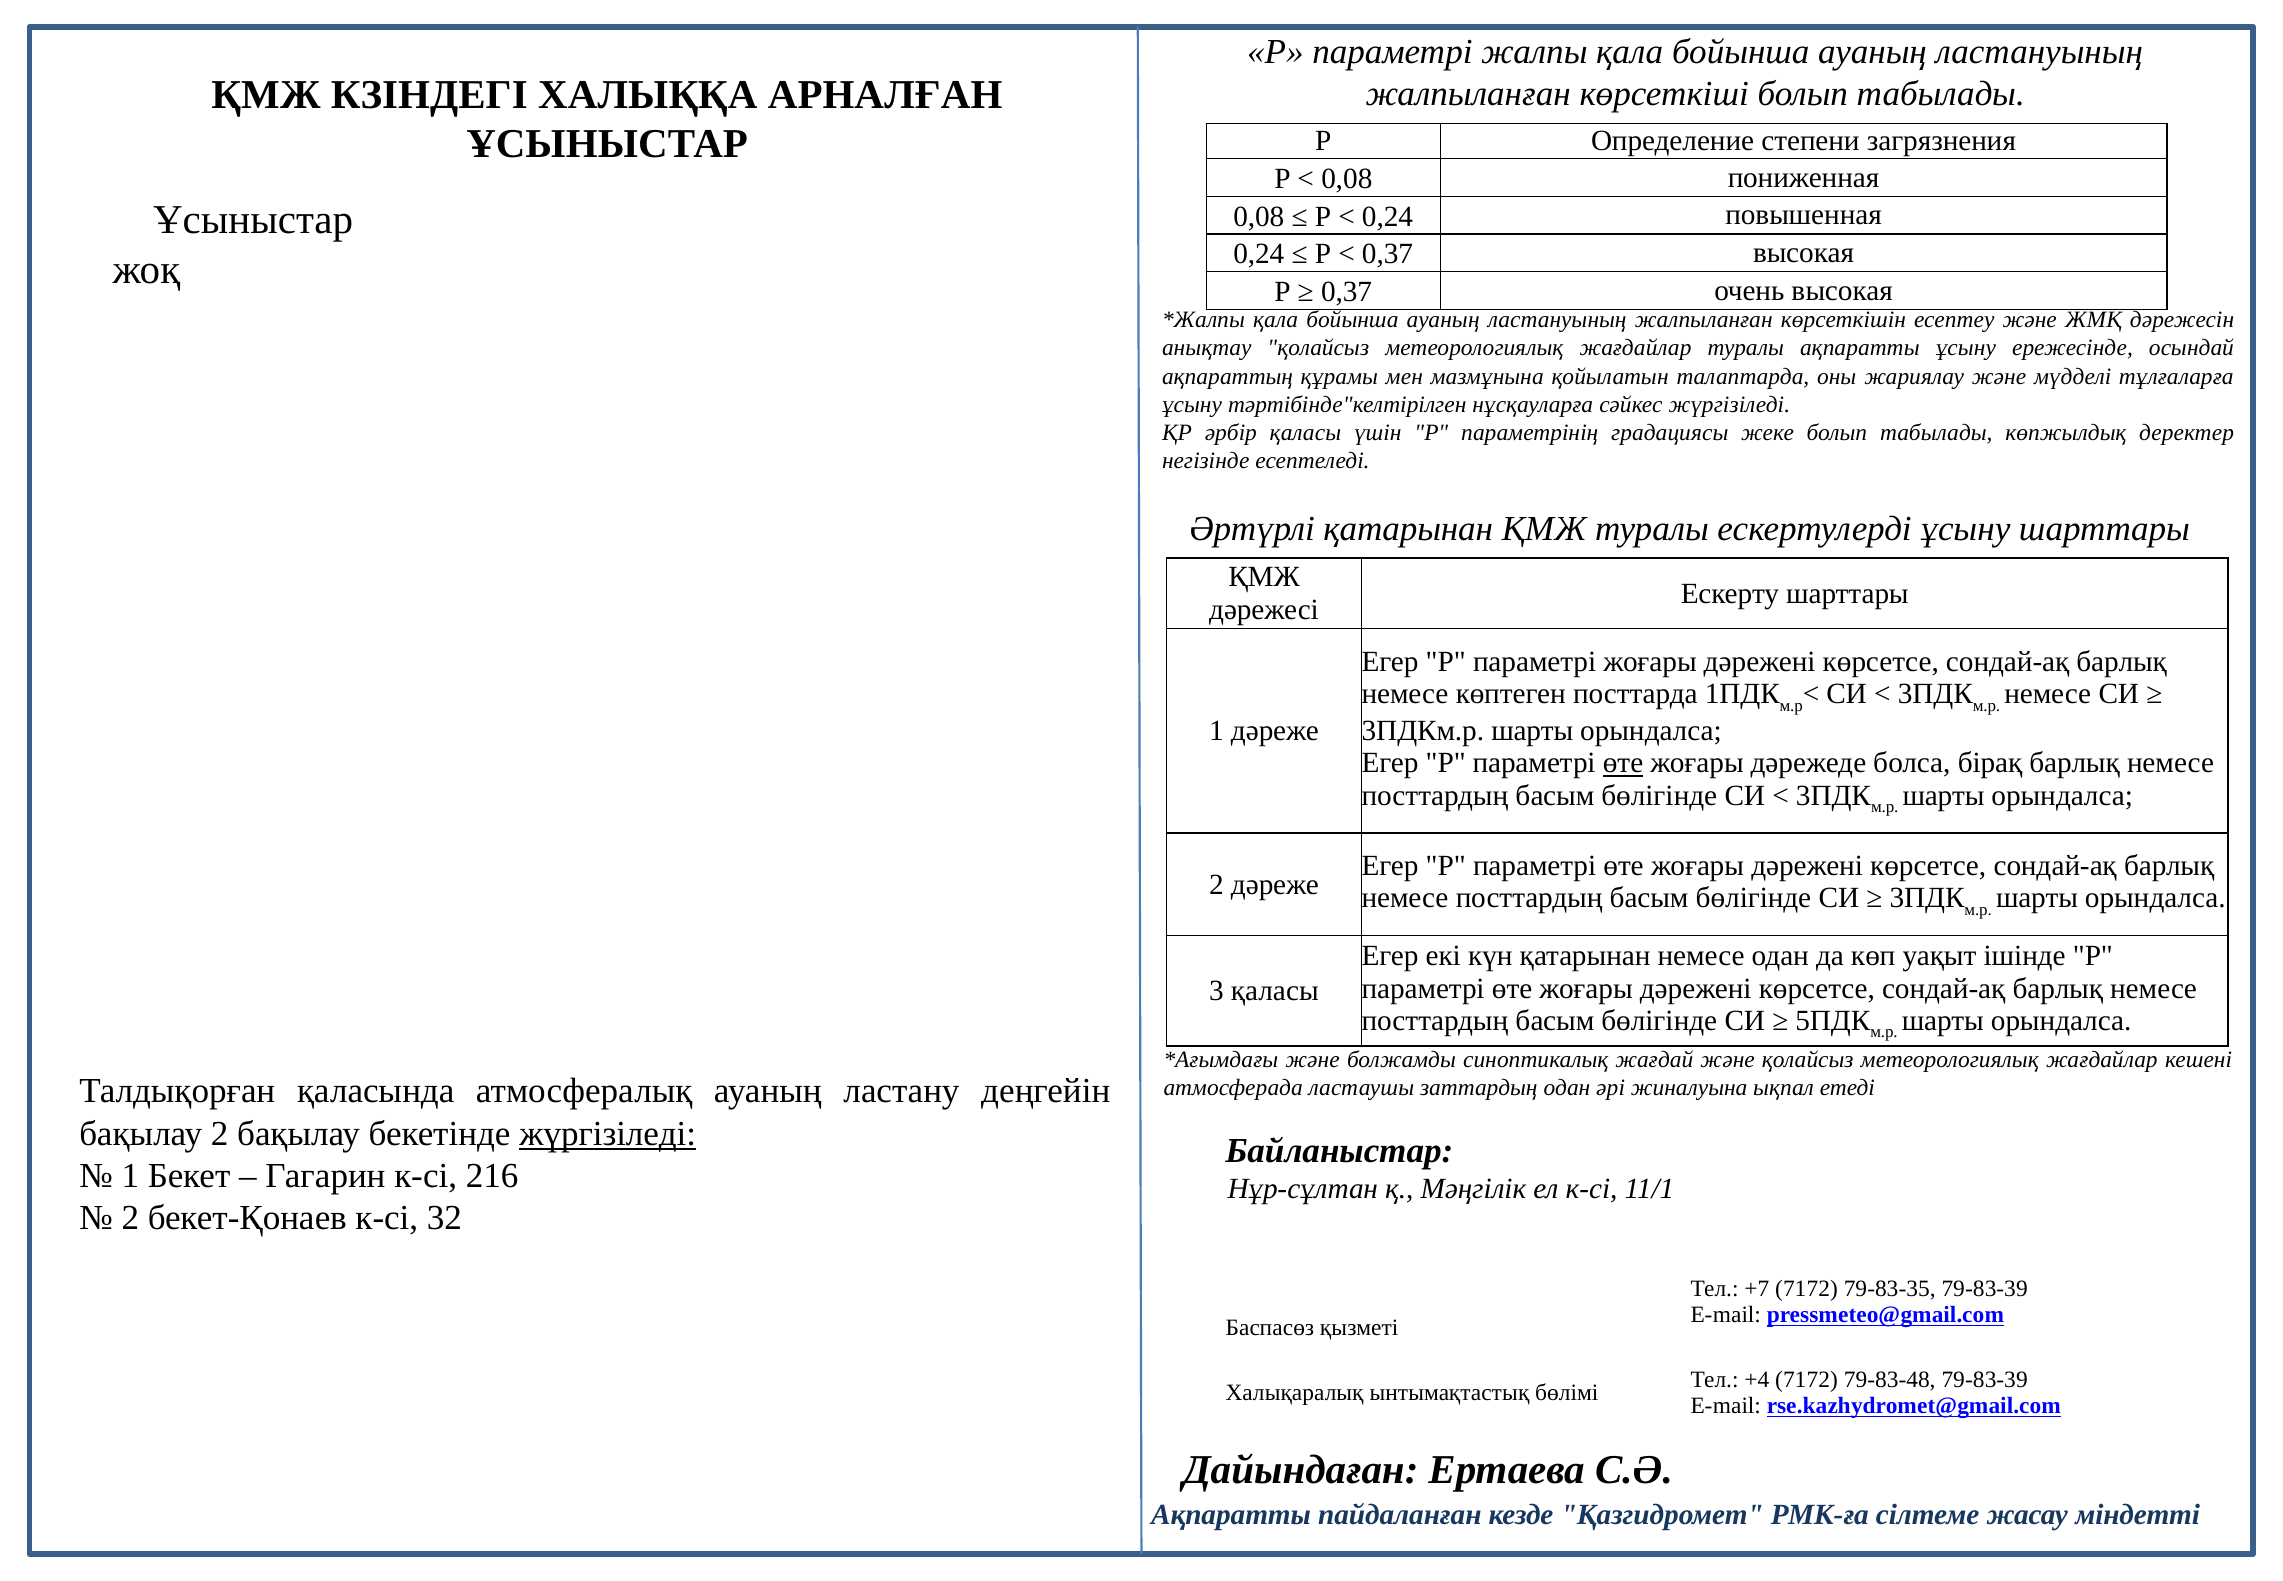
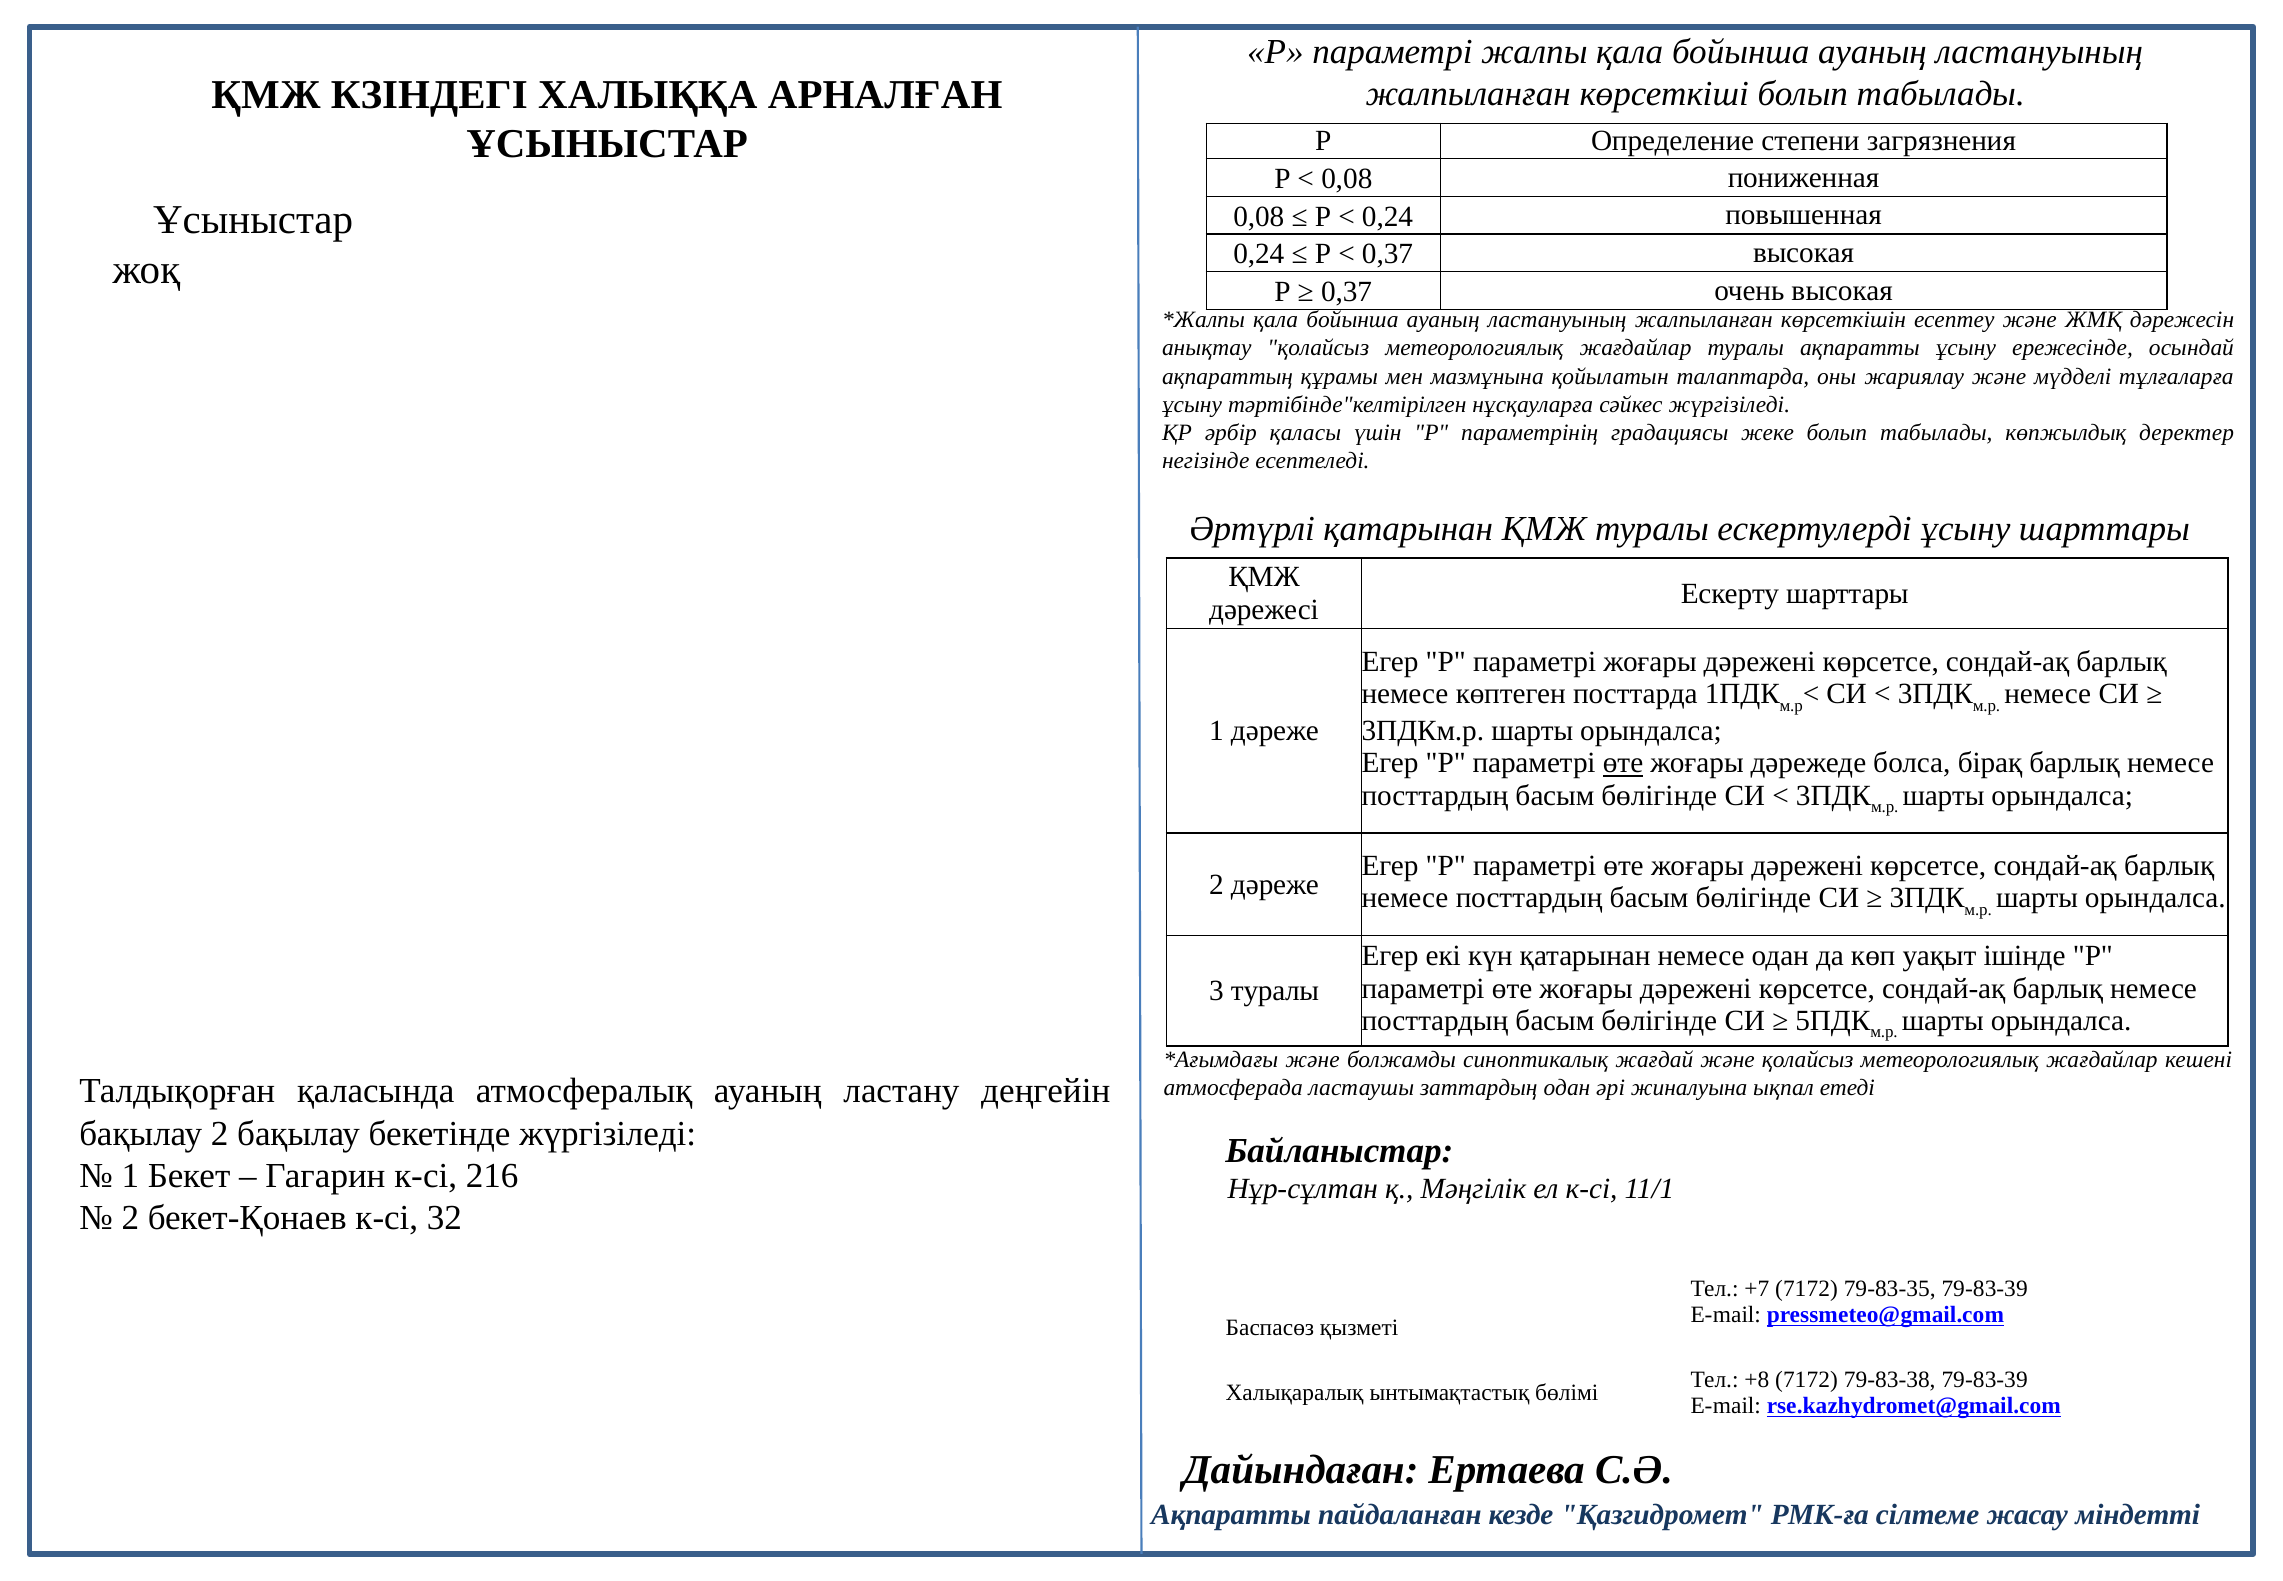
3 қаласы: қаласы -> туралы (1275, 991)
жүргізіледі underline: present -> none (608, 1133)
+4: +4 -> +8 (1757, 1380)
79-83-48: 79-83-48 -> 79-83-38 (1890, 1380)
